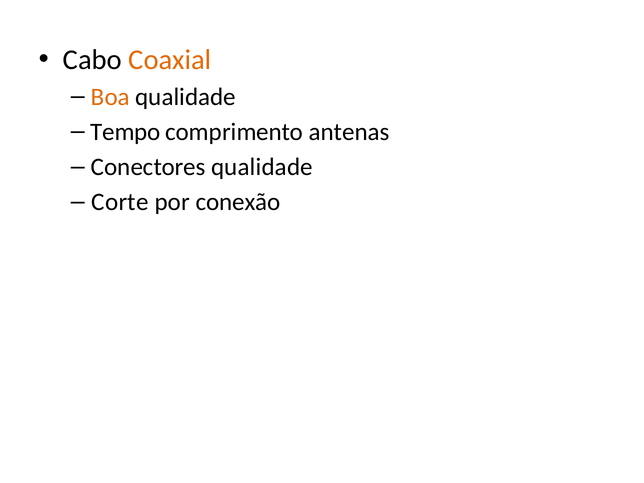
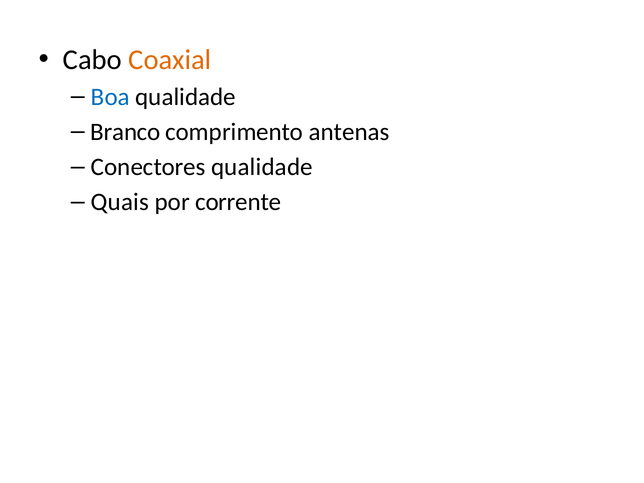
Boa colour: orange -> blue (110, 97)
Tempo: Tempo -> Branco (125, 132)
Corte: Corte -> Quais (120, 202)
conexão: conexão -> corrente (238, 202)
